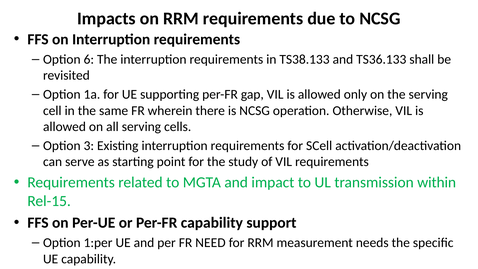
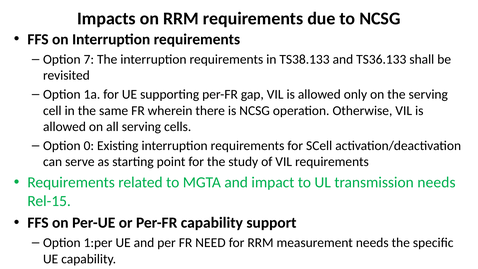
6: 6 -> 7 (89, 59)
3: 3 -> 0 (89, 146)
transmission within: within -> needs (437, 182)
